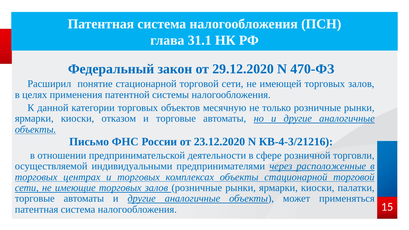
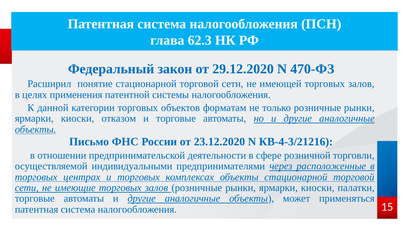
31.1: 31.1 -> 62.3 (200, 40)
месячную: месячную -> форматам (225, 108)
